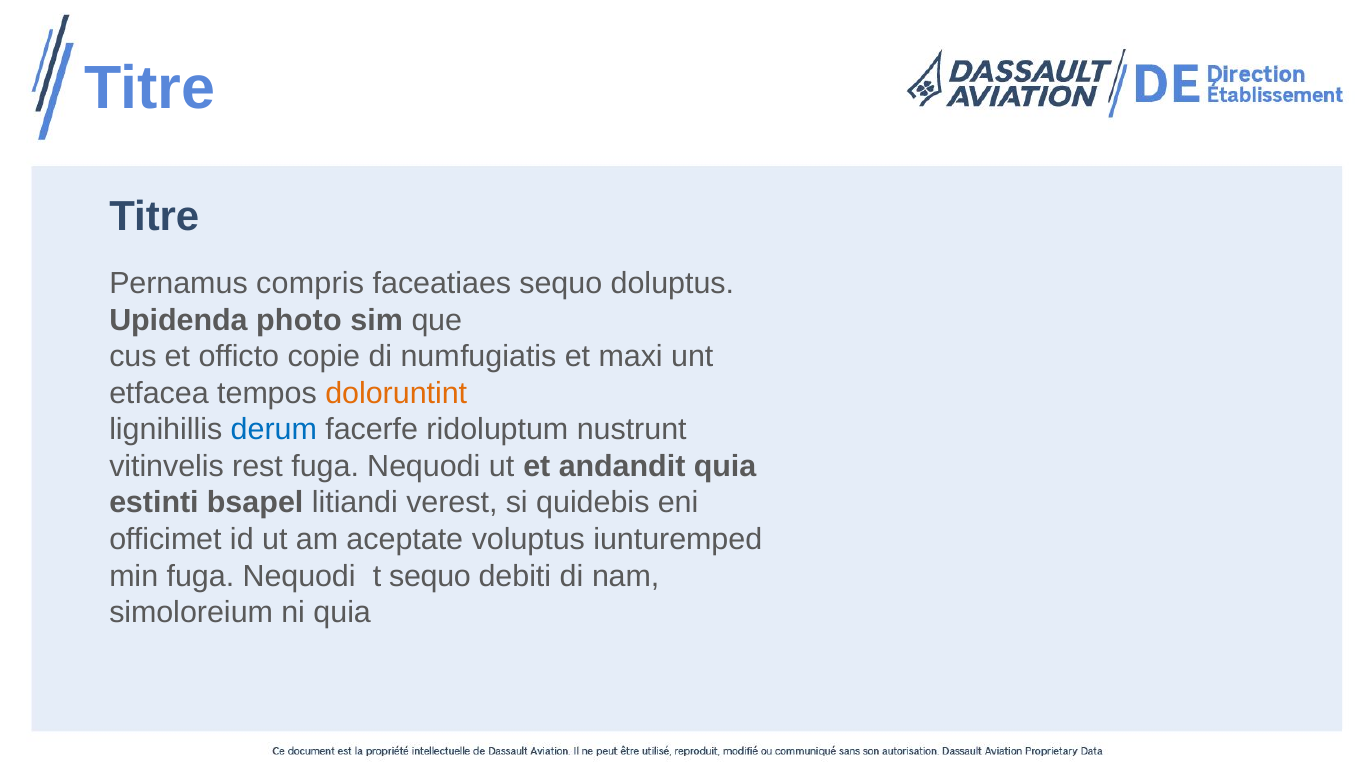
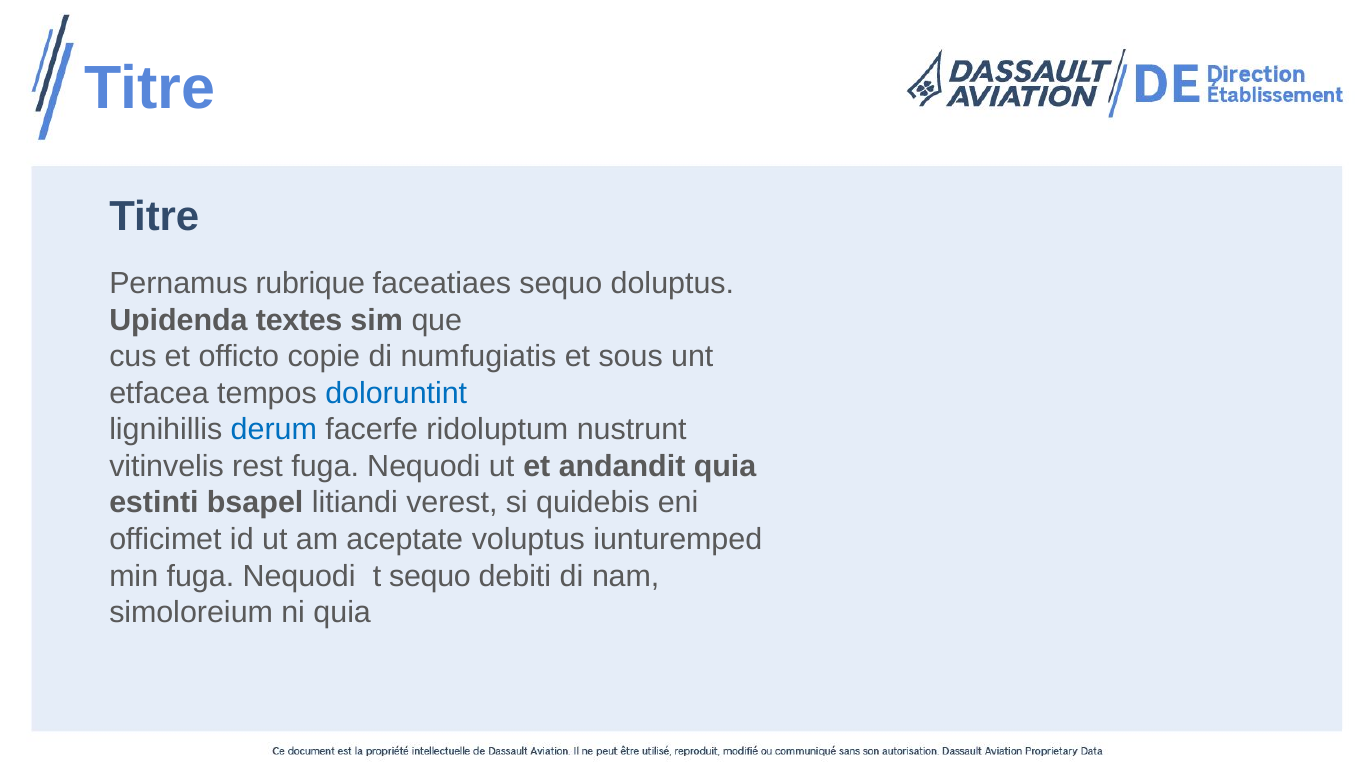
compris: compris -> rubrique (310, 283)
photo: photo -> textes (299, 320)
maxi: maxi -> sous (631, 356)
doloruntint colour: orange -> blue (396, 393)
